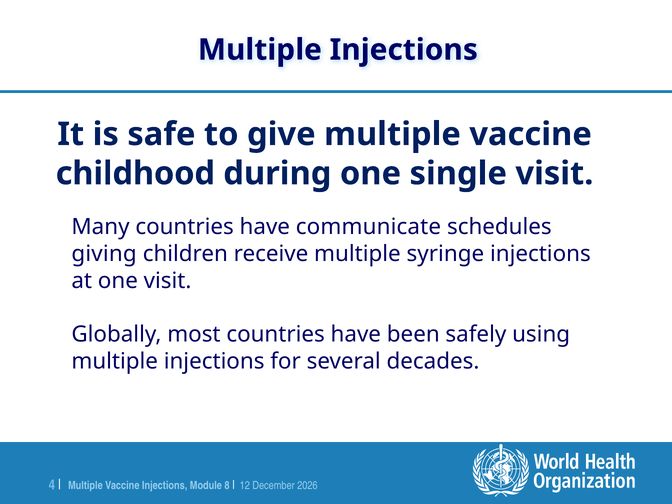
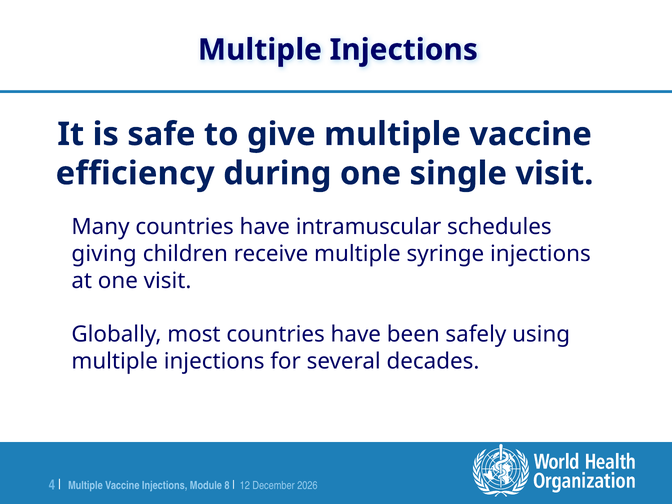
childhood: childhood -> efficiency (135, 173)
communicate: communicate -> intramuscular (369, 227)
